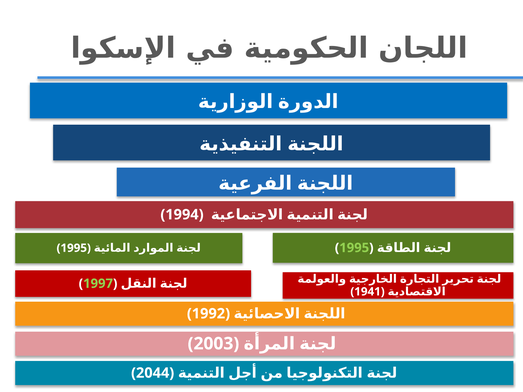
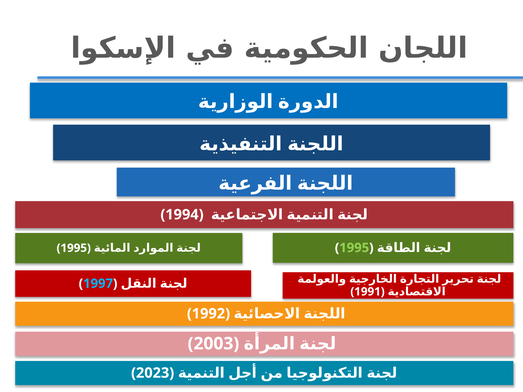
1997 colour: light green -> light blue (98, 284)
1941: 1941 -> 1991 (368, 292)
2044: 2044 -> 2023 (153, 373)
